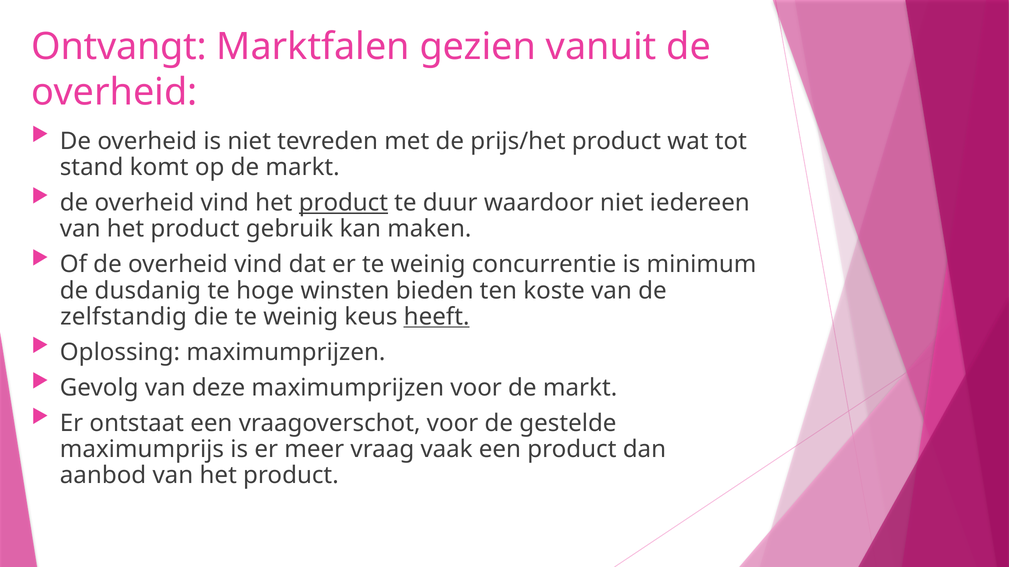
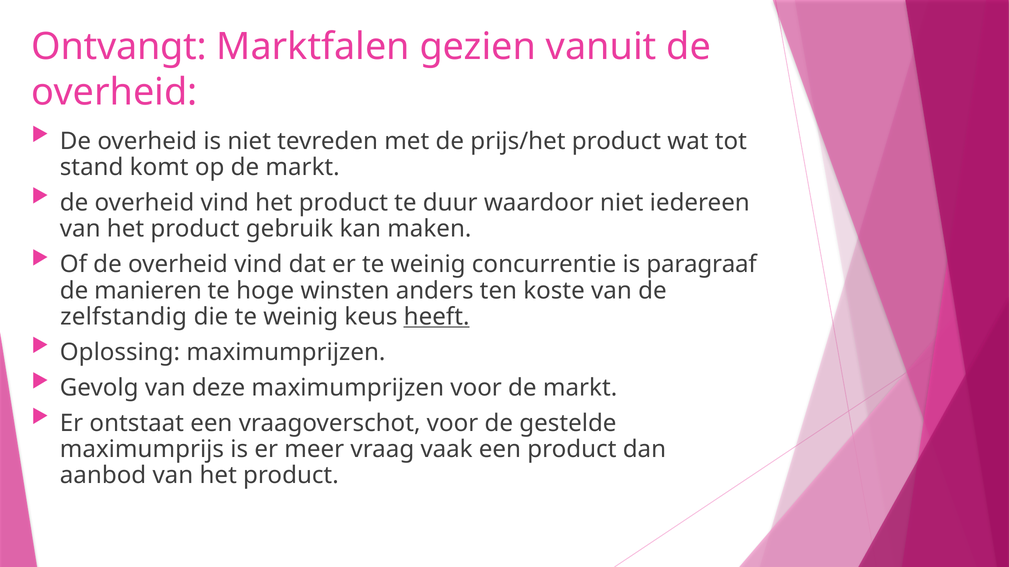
product underline: present -> none (343, 203)
minimum: minimum -> paragraaf (702, 265)
dusdanig: dusdanig -> manieren (148, 291)
bieden: bieden -> anders (435, 291)
